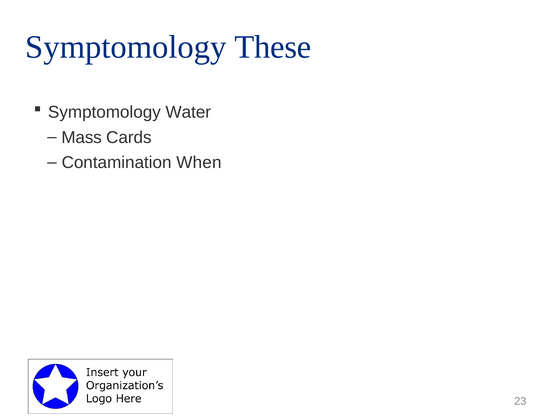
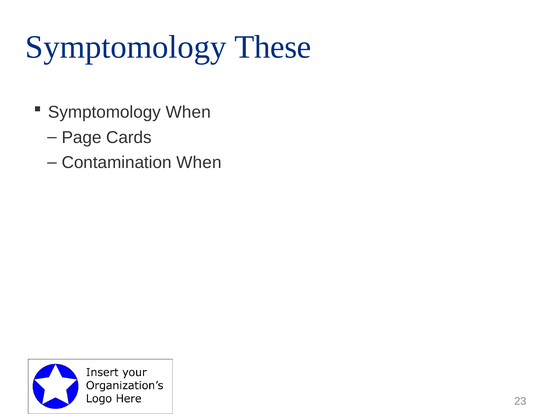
Symptomology Water: Water -> When (188, 112)
Mass: Mass -> Page (82, 137)
